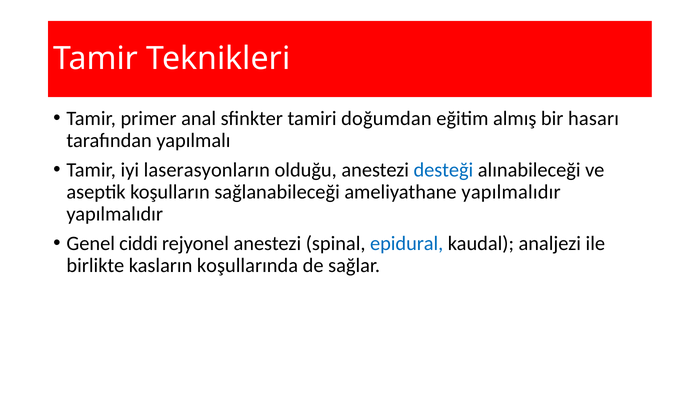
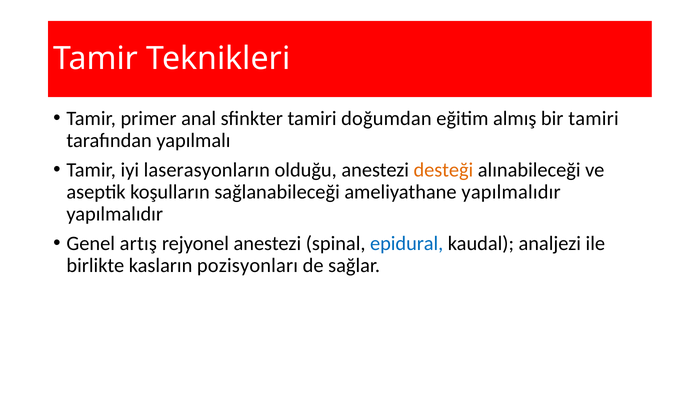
bir hasarı: hasarı -> tamiri (594, 118)
desteği colour: blue -> orange (443, 170)
ciddi: ciddi -> artış (138, 243)
koşullarında: koşullarında -> pozisyonları (247, 265)
